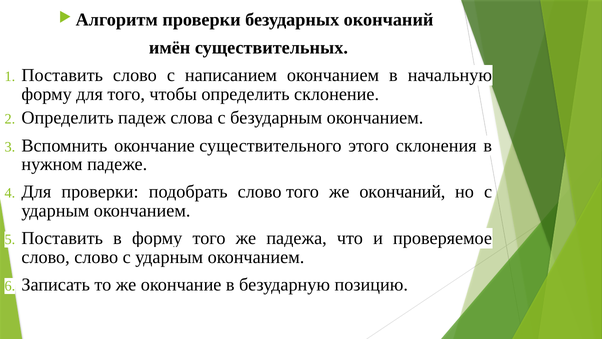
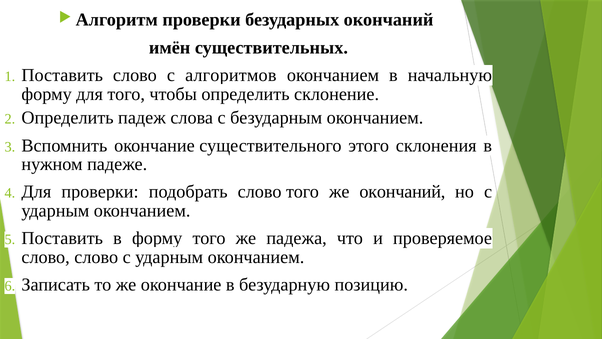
написанием: написанием -> алгоритмов (231, 75)
